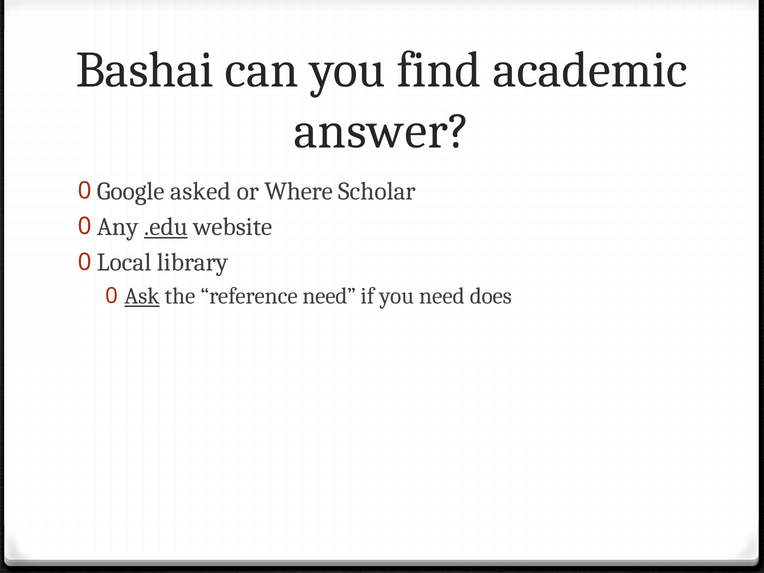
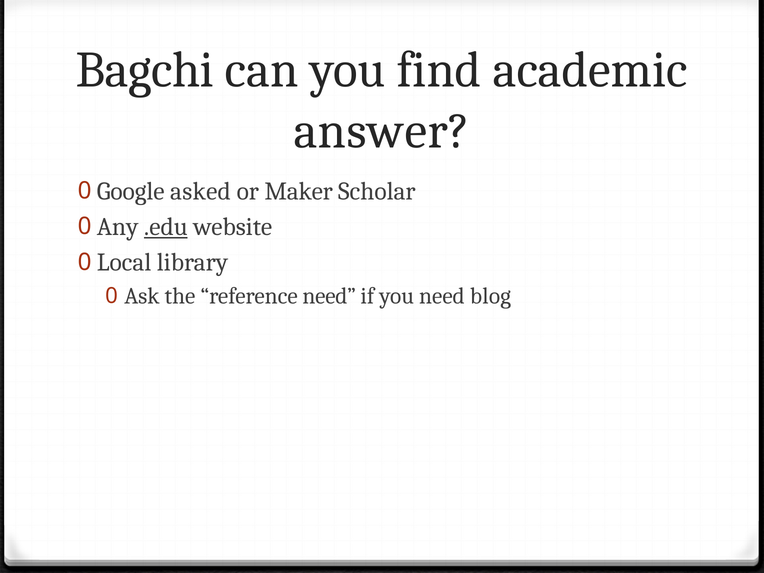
Bashai: Bashai -> Bagchi (145, 70)
Where: Where -> Maker (299, 191)
Ask underline: present -> none (142, 296)
does: does -> blog (491, 296)
